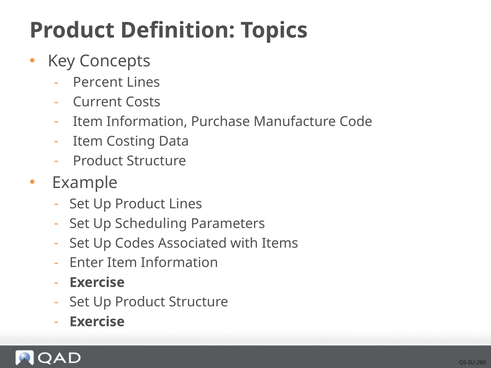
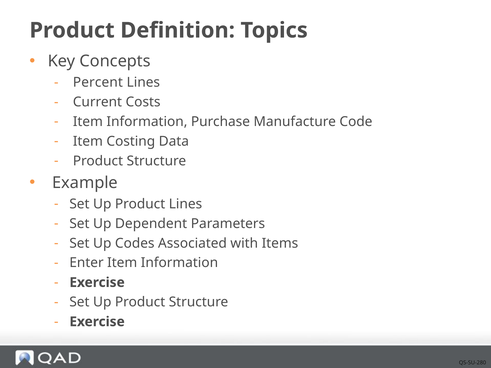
Scheduling: Scheduling -> Dependent (151, 224)
